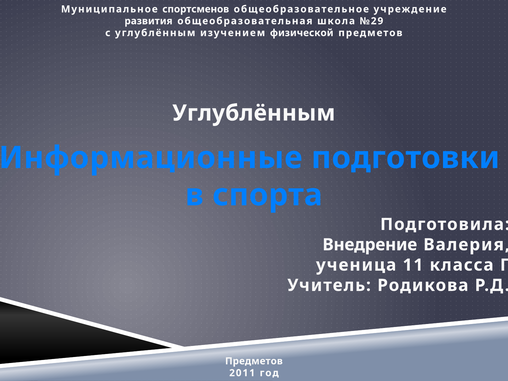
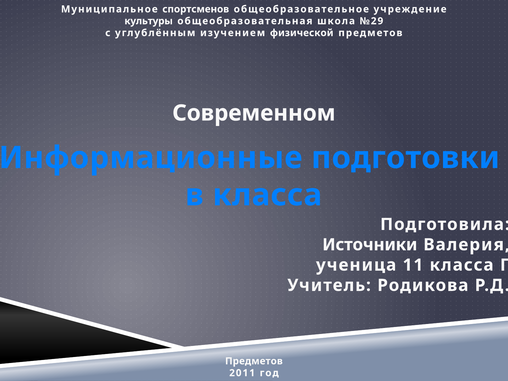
развития: развития -> культуры (149, 21)
Углублённым: Углублённым -> Современном (254, 113)
в спорта: спорта -> класса (267, 195)
Внедрение: Внедрение -> Источники (370, 245)
